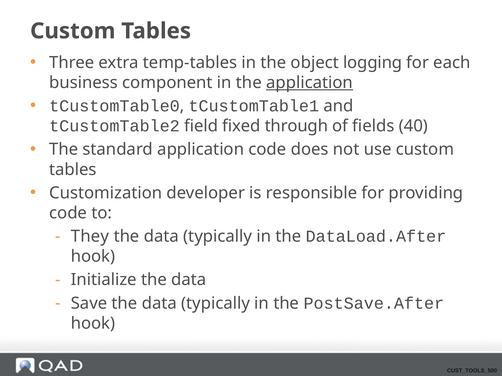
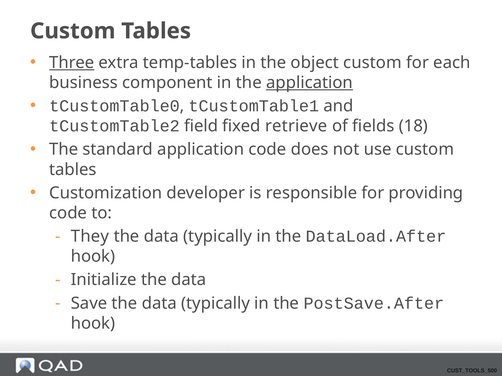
Three underline: none -> present (72, 63)
object logging: logging -> custom (373, 63)
through: through -> retrieve (296, 126)
40: 40 -> 18 (413, 126)
